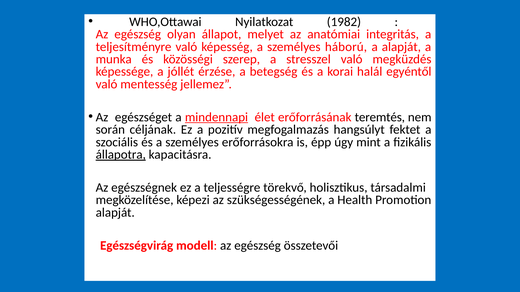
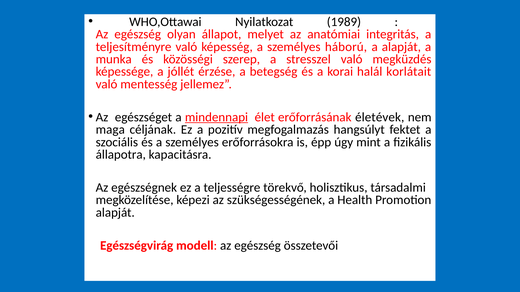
1982: 1982 -> 1989 (344, 22)
egyéntől: egyéntől -> korlátait (409, 72)
teremtés: teremtés -> életévek (380, 117)
során: során -> maga (110, 130)
állapotra underline: present -> none (121, 155)
